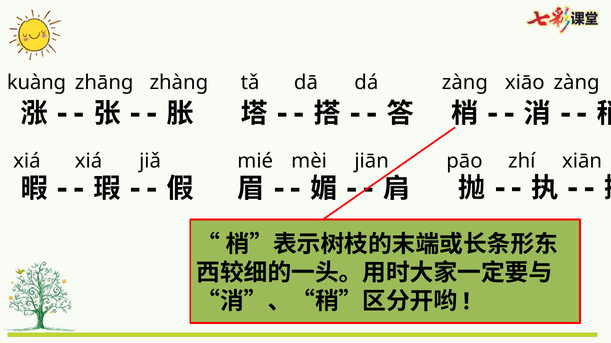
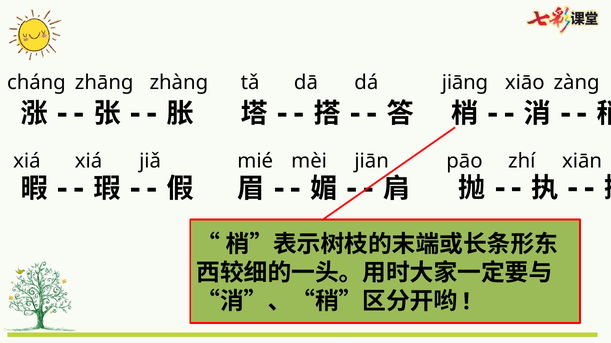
kuàng: kuàng -> cháng (36, 83)
zàng: zàng -> jiāng (465, 83)
